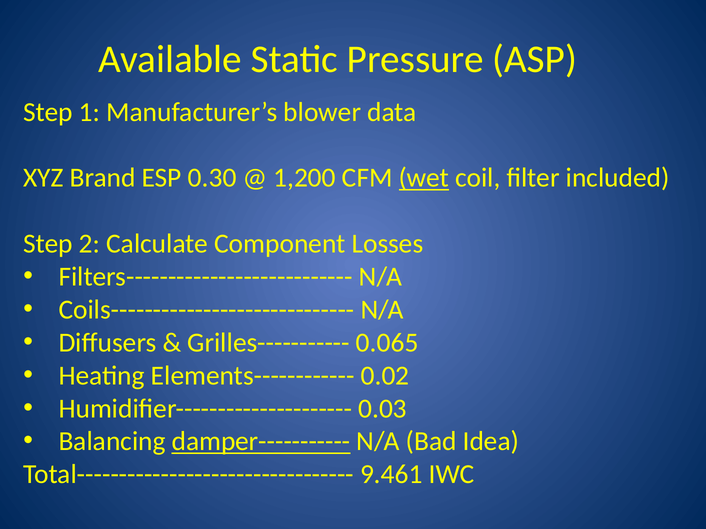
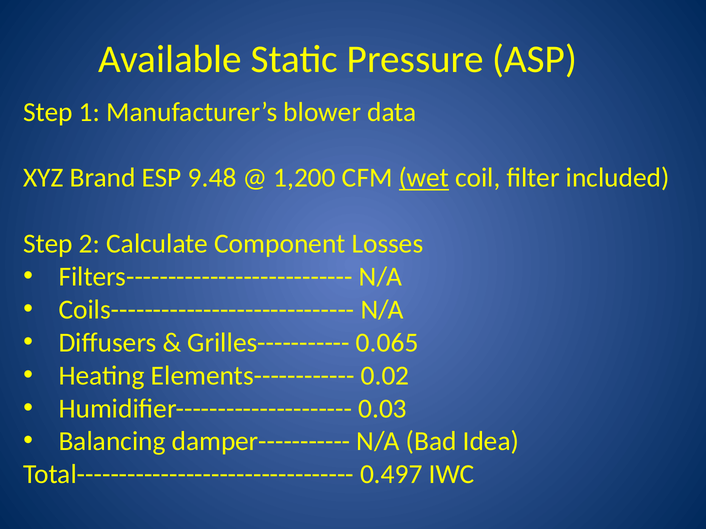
0.30: 0.30 -> 9.48 (212, 178)
damper----------- underline: present -> none (261, 442)
9.461: 9.461 -> 0.497 (391, 475)
